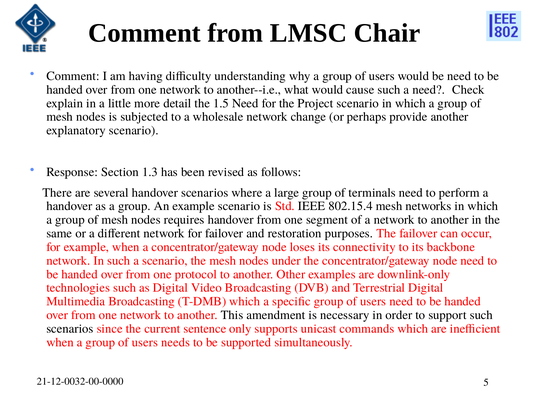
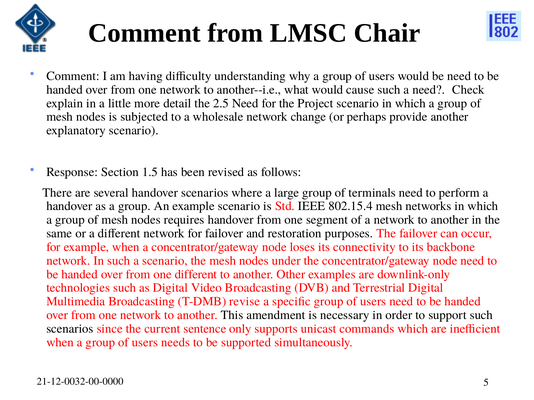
1.5: 1.5 -> 2.5 (221, 103)
1.3: 1.3 -> 1.5 (150, 172)
one protocol: protocol -> different (196, 275)
T-DMB which: which -> revise (245, 302)
